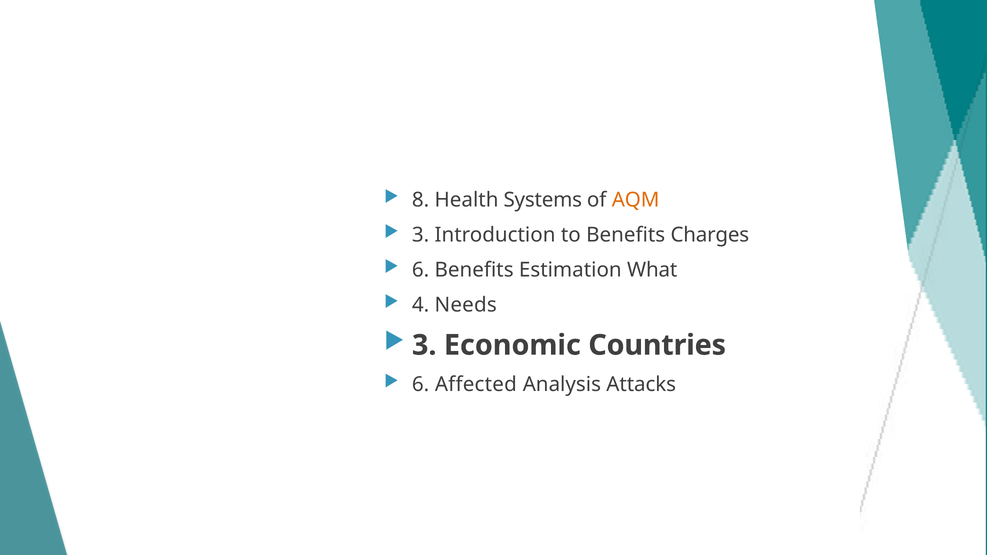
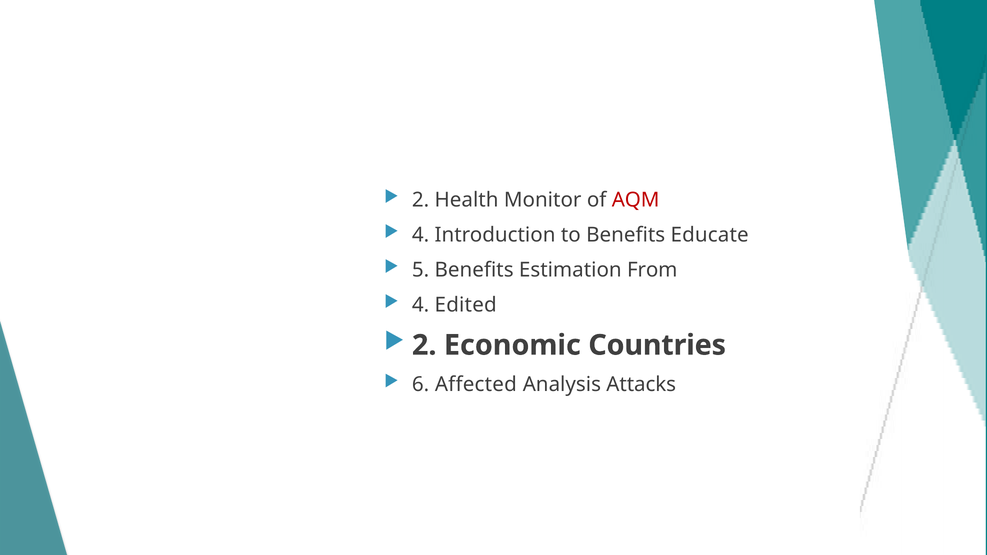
8: 8 -> 2 (421, 200)
Systems: Systems -> Monitor (543, 200)
AQM colour: orange -> red (636, 200)
3: 3 -> 4 (421, 235)
Charges: Charges -> Educate (710, 235)
6: 6 -> 5 (421, 270)
What: What -> From (652, 270)
Needs: Needs -> Edited (466, 305)
3: 3 -> 2 (424, 345)
